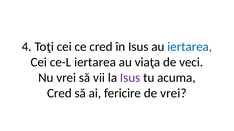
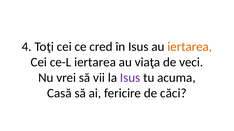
iertarea colour: blue -> orange (190, 47)
Cred: Cred -> Casă (59, 94)
de vrei: vrei -> căci (173, 94)
